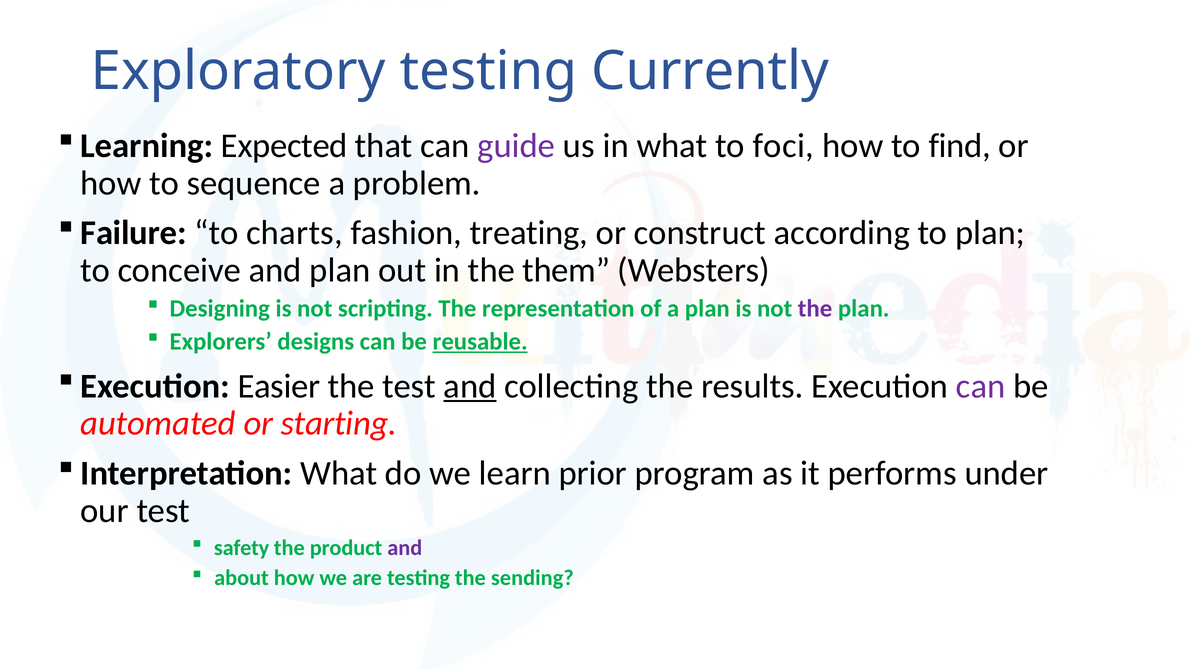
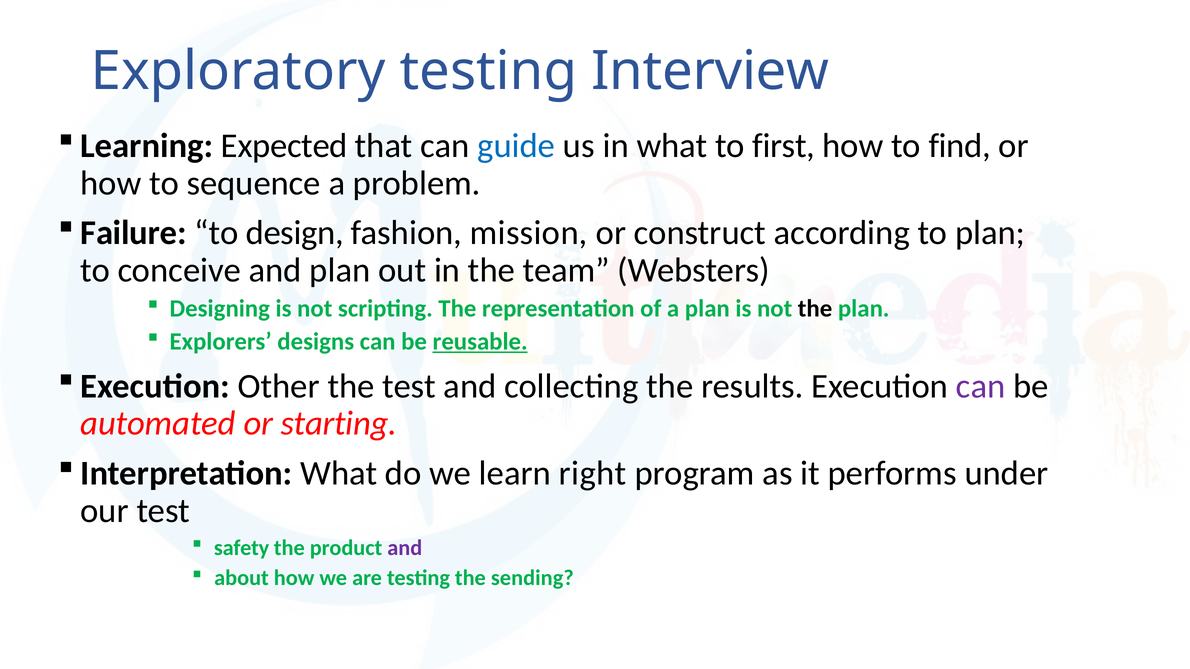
Currently: Currently -> Interview (710, 72)
guide colour: purple -> blue (516, 146)
foci: foci -> first (784, 146)
charts: charts -> design (295, 233)
treating: treating -> mission (529, 233)
them: them -> team (566, 270)
the colour: purple -> black (815, 309)
Easier: Easier -> Other (279, 386)
and underline: present -> none (470, 386)
prior: prior -> right (593, 474)
